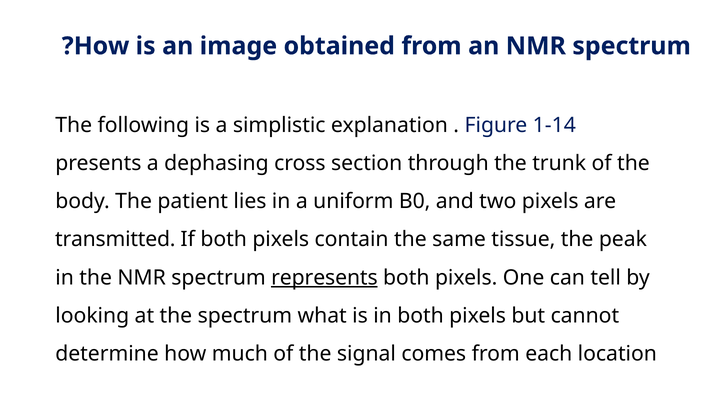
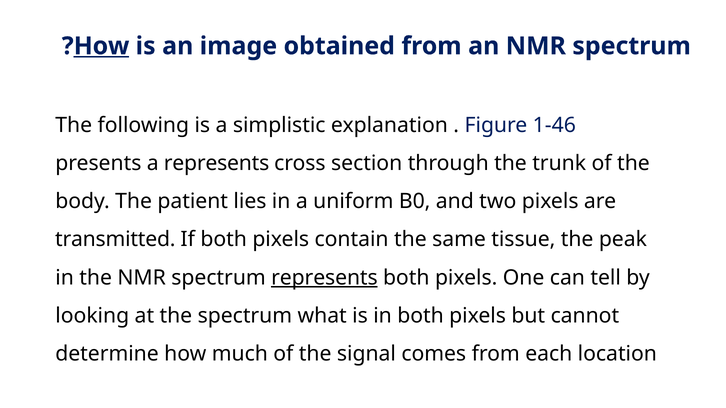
How underline: none -> present (102, 46)
1-14: 1-14 -> 1-46 (554, 125)
a dephasing: dephasing -> represents (217, 163)
